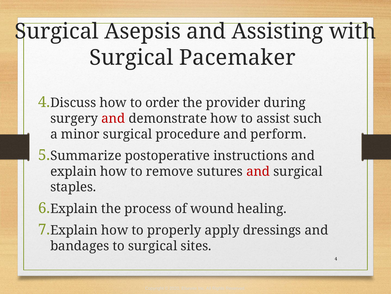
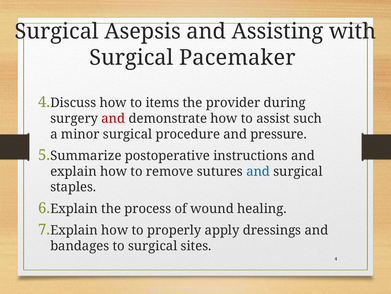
order: order -> items (162, 103)
perform: perform -> pressure (279, 134)
and colour: red -> blue (258, 171)
